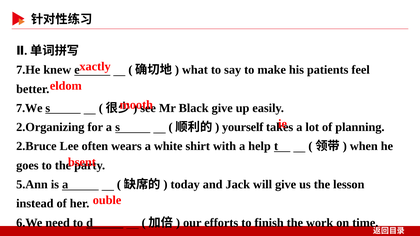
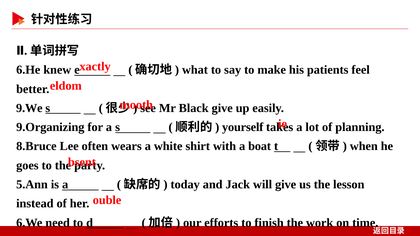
7.He: 7.He -> 6.He (28, 70)
7.We: 7.We -> 9.We (29, 108)
2.Organizing: 2.Organizing -> 9.Organizing (50, 127)
2.Bruce: 2.Bruce -> 8.Bruce (36, 146)
help: help -> boat (260, 146)
